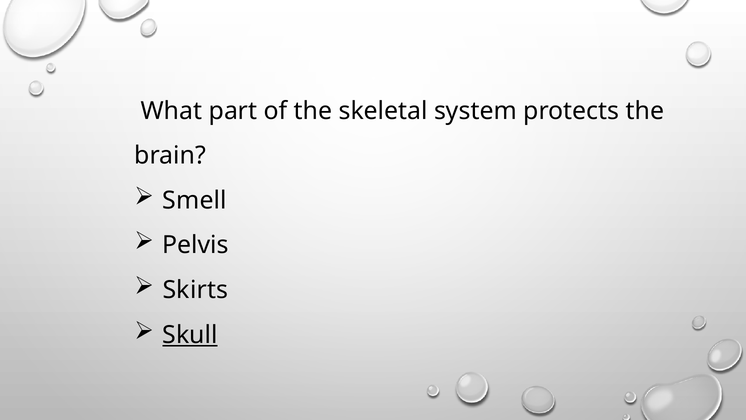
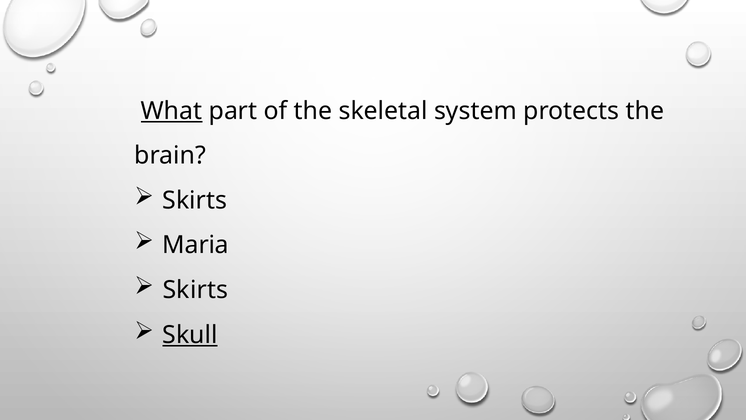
What underline: none -> present (172, 111)
Smell: Smell -> Skirts (195, 200)
Pelvis: Pelvis -> Maria (196, 245)
